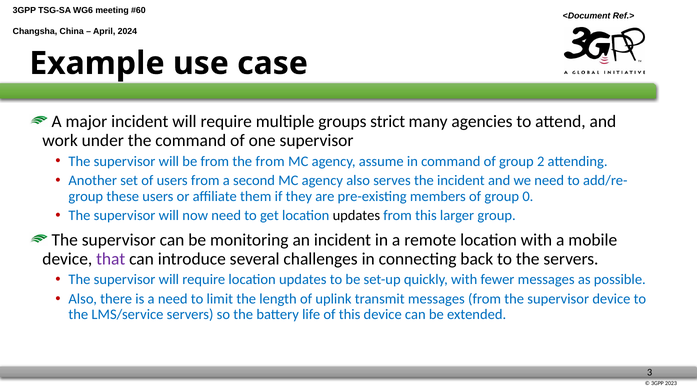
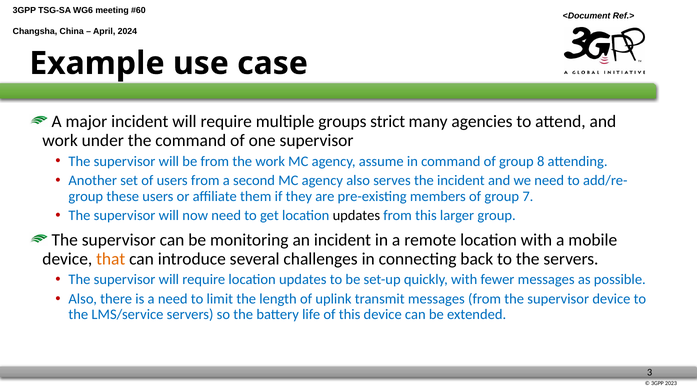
the from: from -> work (270, 161)
2: 2 -> 8 (541, 161)
0: 0 -> 7 (528, 196)
that colour: purple -> orange (111, 259)
